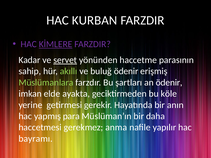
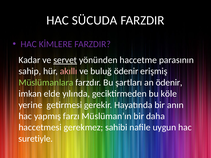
KURBAN: KURBAN -> SÜCUDA (95, 20)
KİMLERE underline: present -> none (56, 44)
akıllı colour: light green -> pink (69, 71)
ayakta: ayakta -> yılında (76, 94)
para: para -> farzı (71, 116)
anma: anma -> sahibi (116, 128)
yapılır: yapılır -> uygun (164, 128)
bayramı: bayramı -> suretiyle (36, 139)
